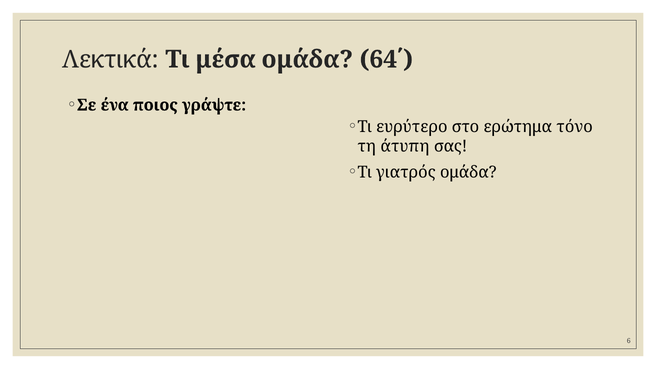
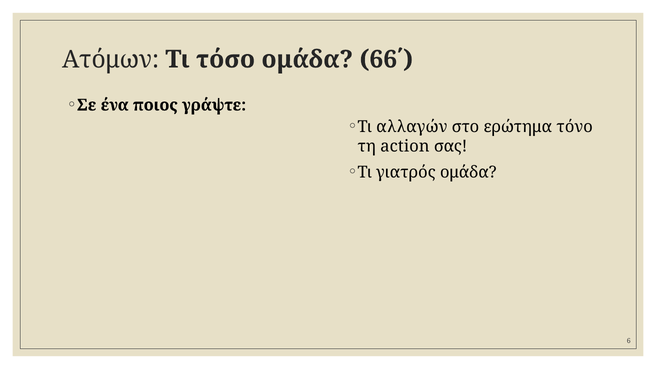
Λεκτικά: Λεκτικά -> Ατόμων (111, 59)
μέσα: μέσα -> τόσο (225, 59)
64΄: 64΄ -> 66΄ (386, 59)
ευρύτερο: ευρύτερο -> αλλαγών (412, 127)
άτυπη: άτυπη -> action (405, 146)
